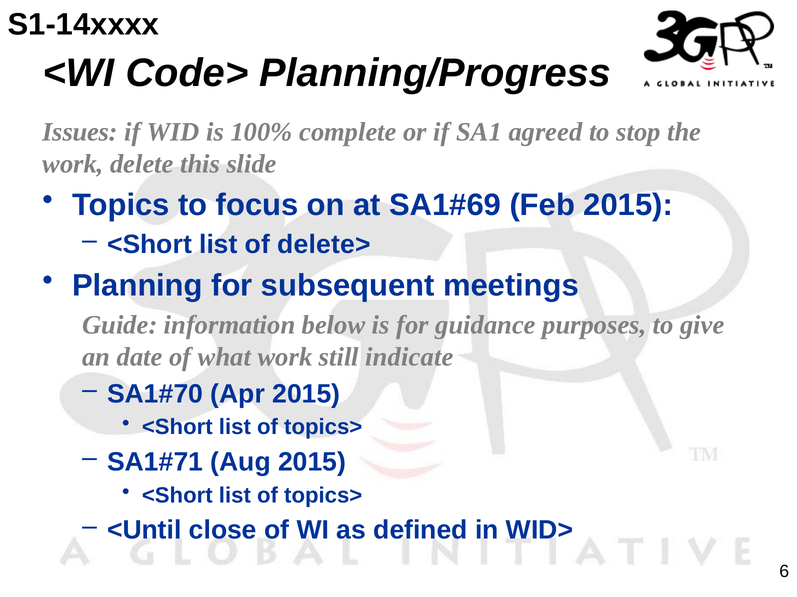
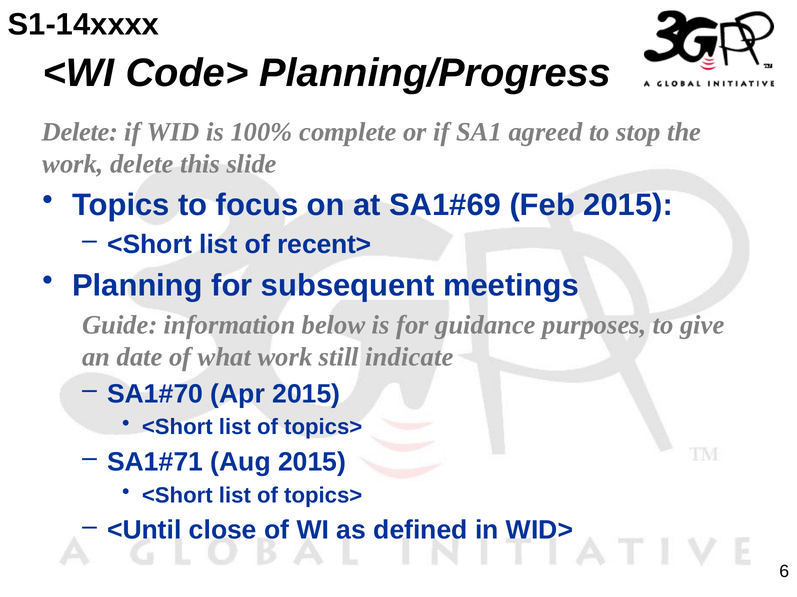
Issues: Issues -> Delete (80, 132)
delete>: delete> -> recent> (324, 245)
